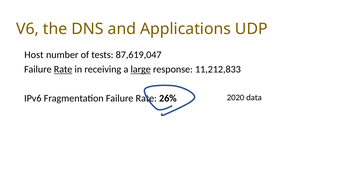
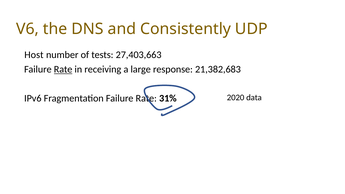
Applications: Applications -> Consistently (186, 29)
87,619,047: 87,619,047 -> 27,403,663 (139, 55)
large underline: present -> none (141, 69)
11,212,833: 11,212,833 -> 21,382,683 (218, 69)
26%: 26% -> 31% (168, 98)
